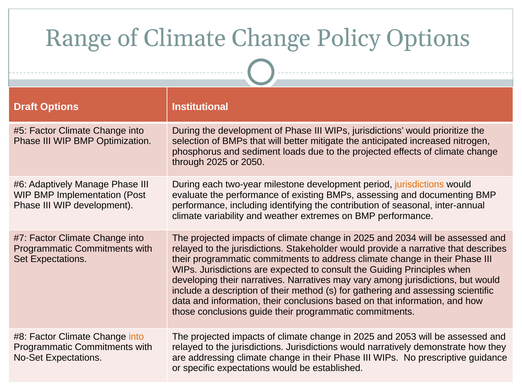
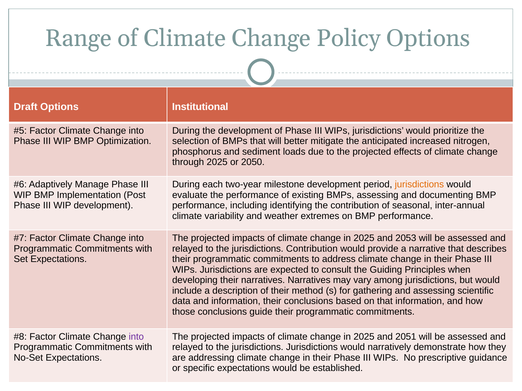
2034: 2034 -> 2053 (406, 238)
jurisdictions Stakeholder: Stakeholder -> Contribution (312, 249)
into colour: orange -> purple (136, 337)
2053: 2053 -> 2051 (406, 337)
